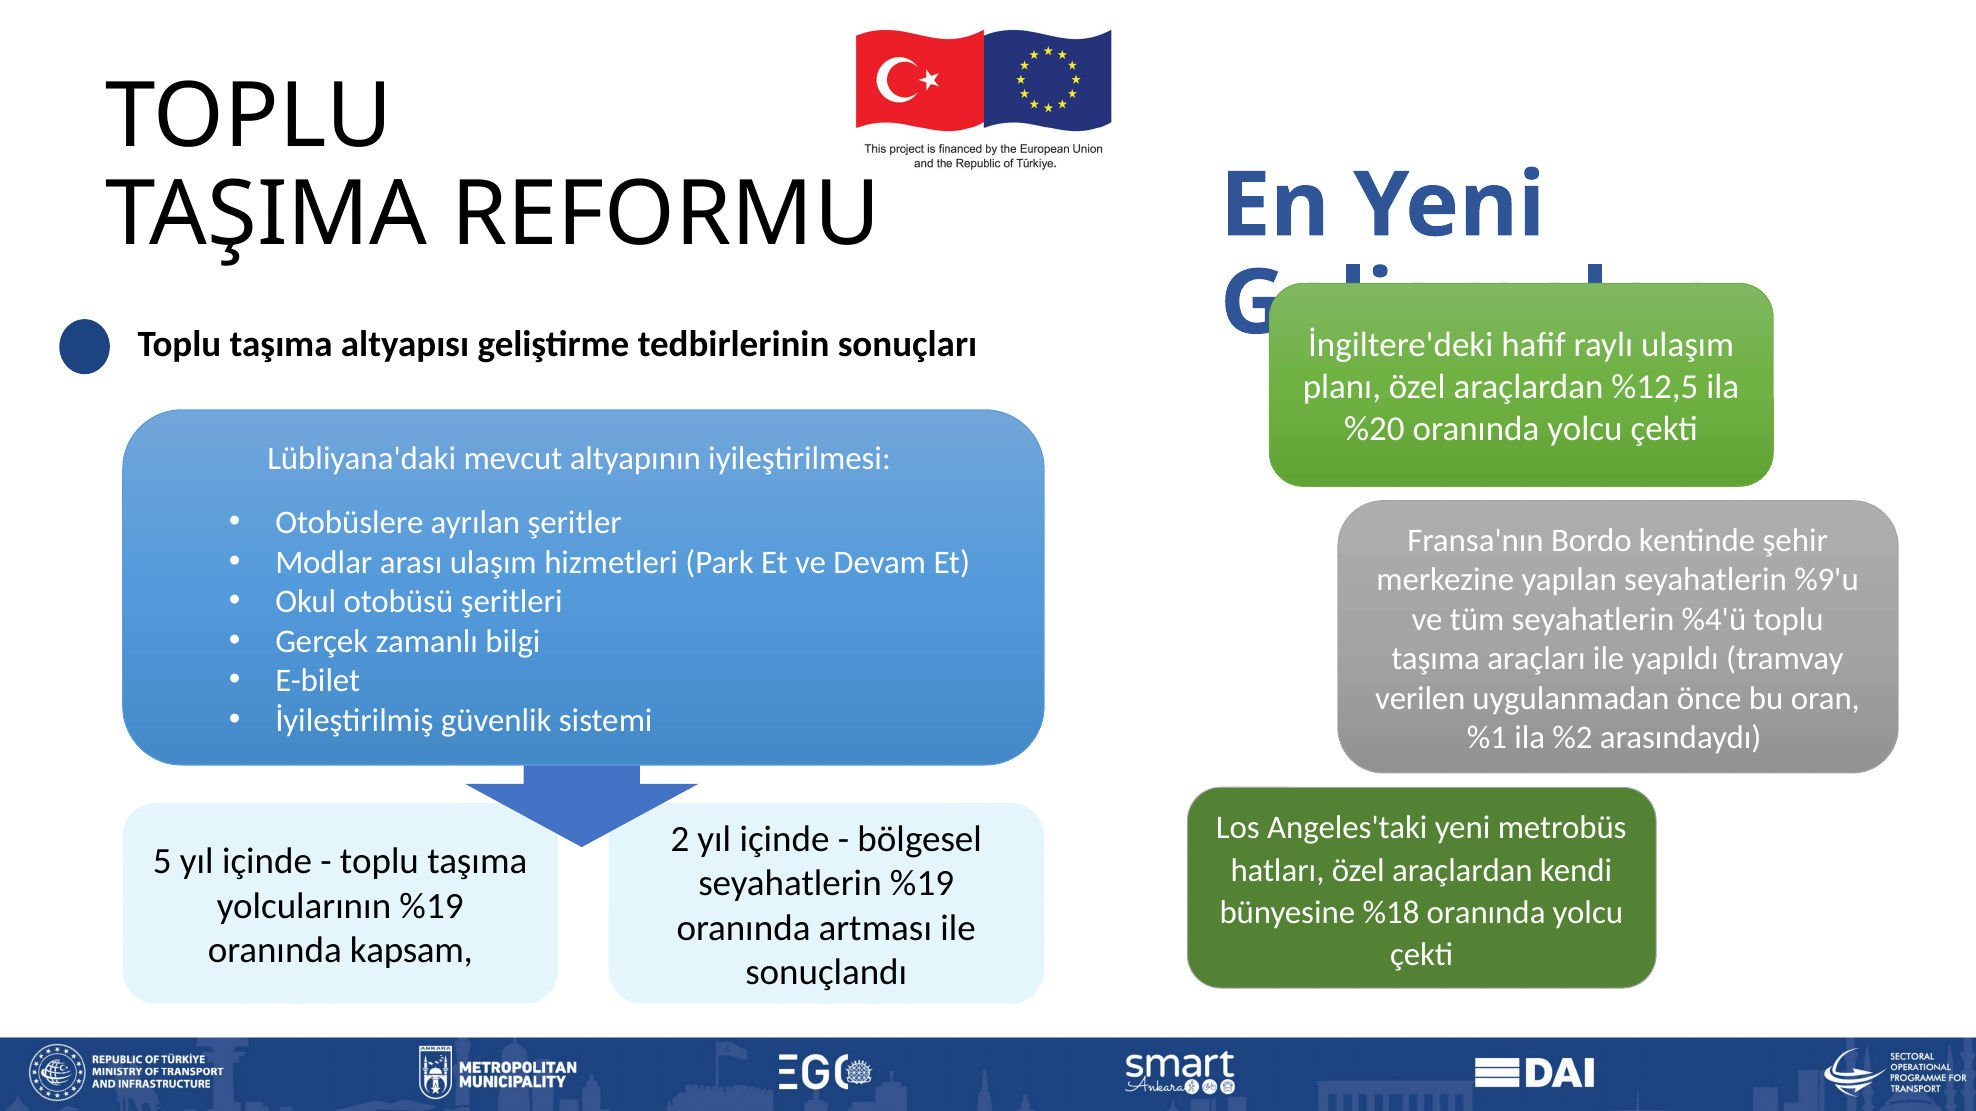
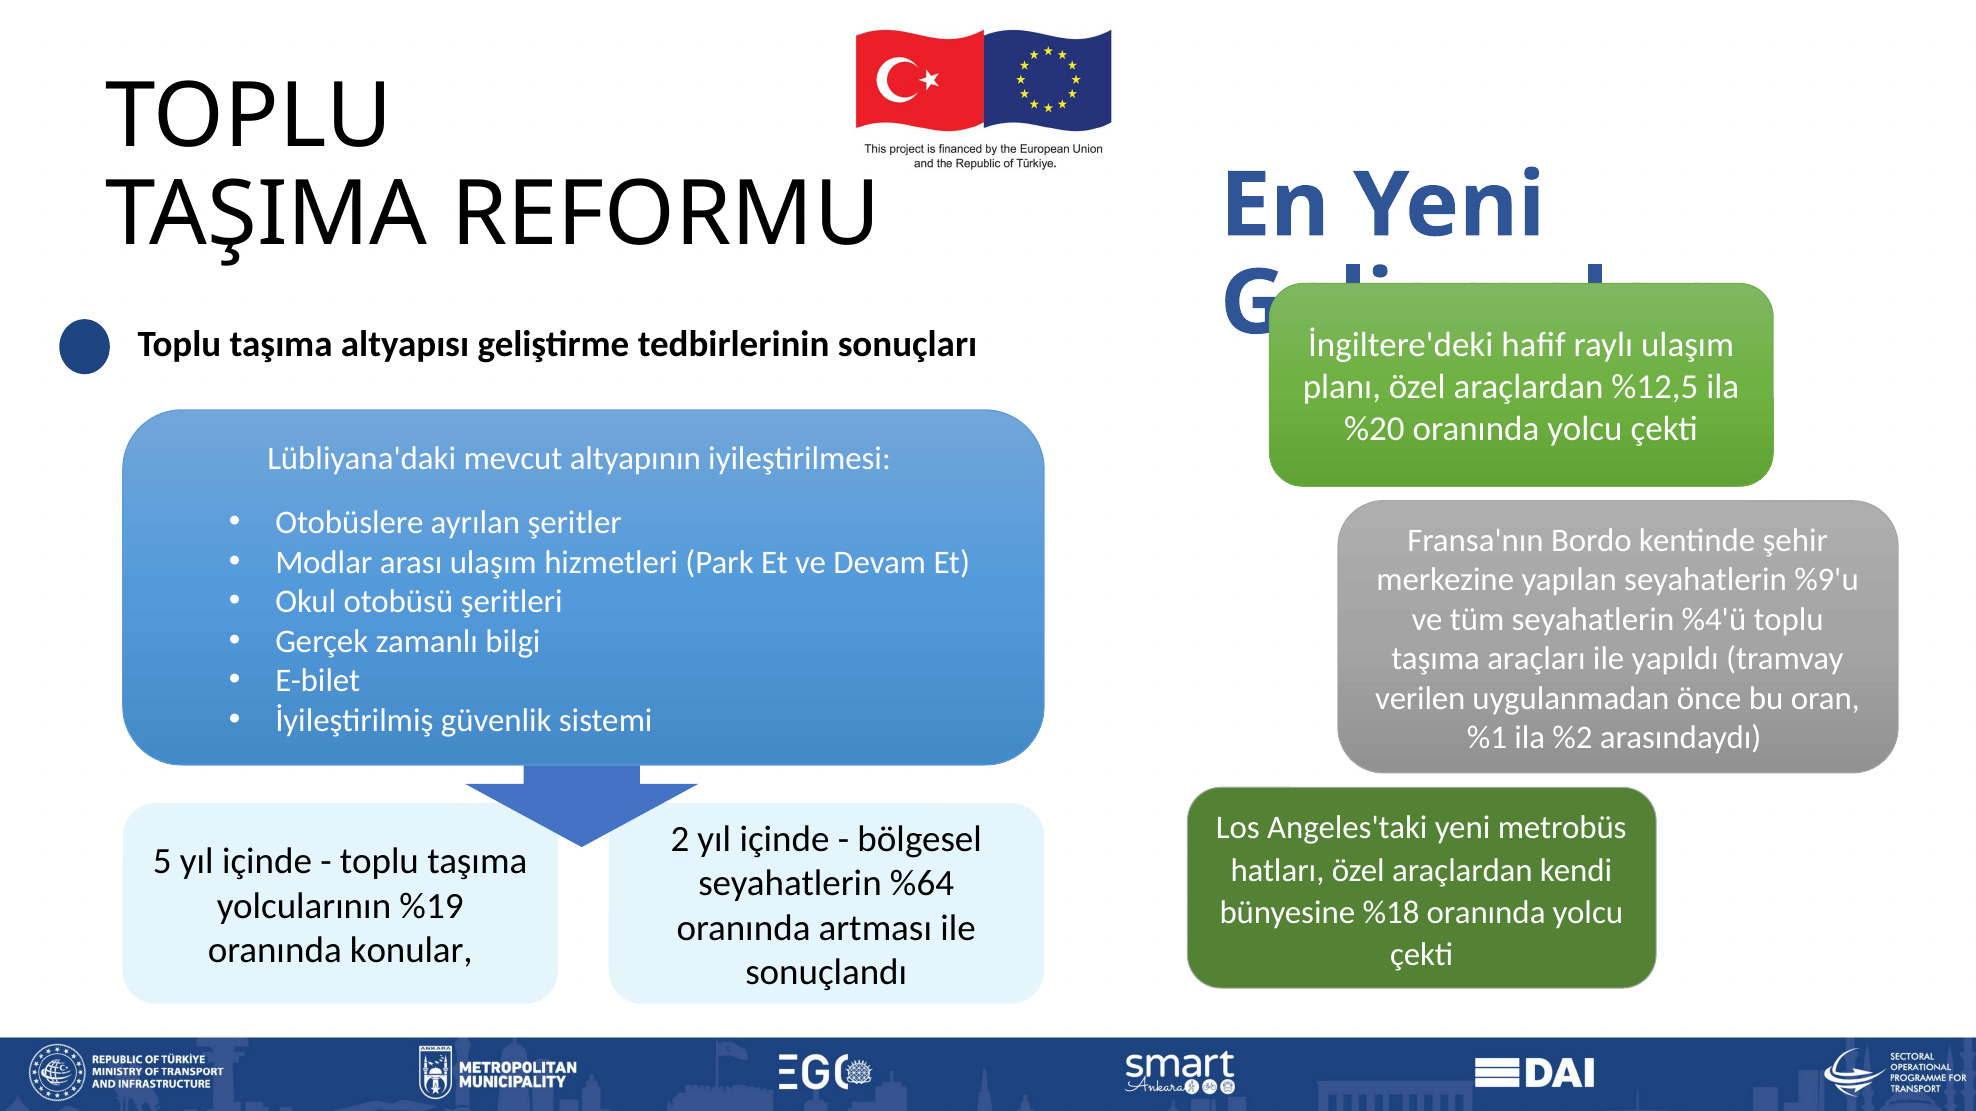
seyahatlerin %19: %19 -> %64 (922, 884)
kapsam: kapsam -> konular (411, 951)
